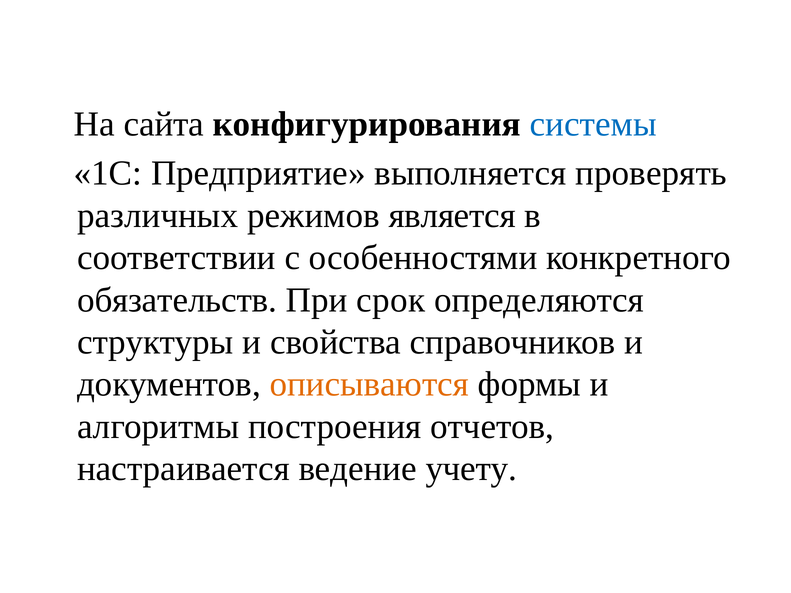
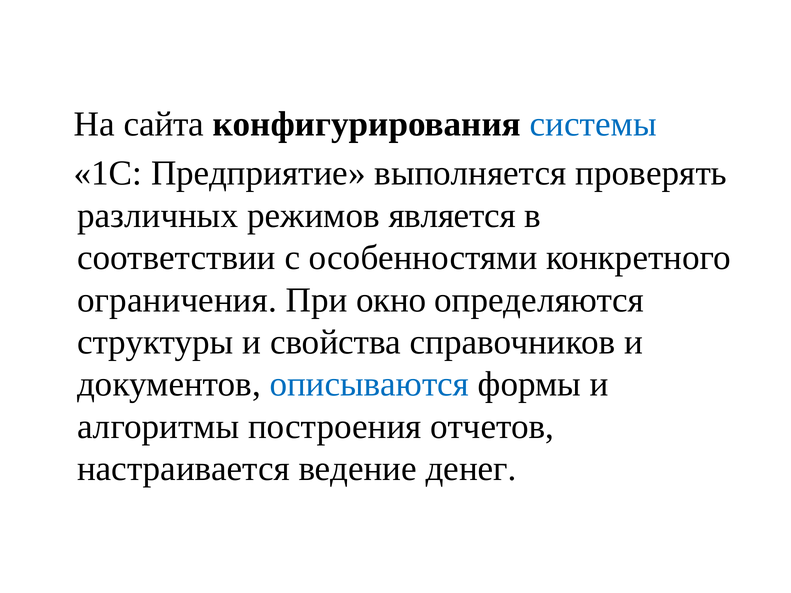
обязательств: обязательств -> ограничения (177, 300)
срок: срок -> окно (391, 300)
описываются colour: orange -> blue (369, 384)
учету: учету -> денег (471, 469)
